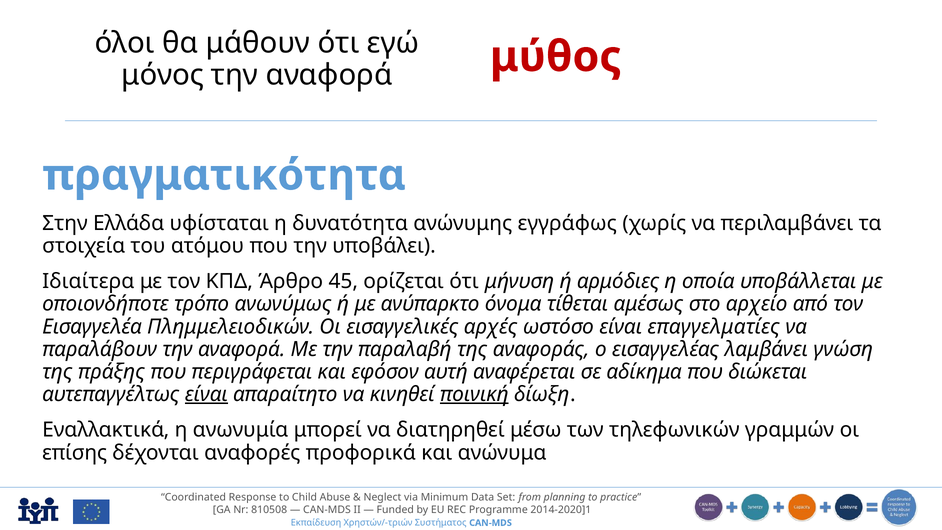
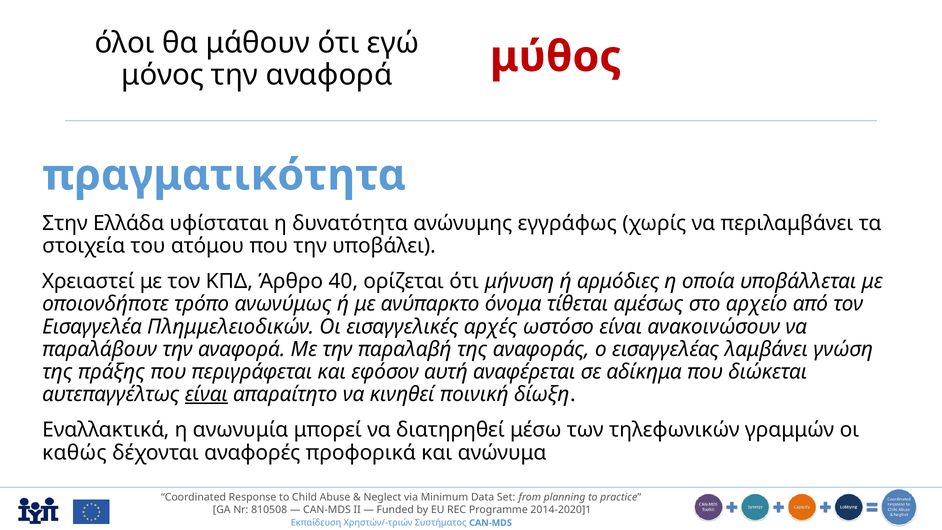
Ιδιαίτερα: Ιδιαίτερα -> Χρειαστεί (88, 281)
45: 45 -> 40 (343, 281)
επαγγελματίες: επαγγελματίες -> ανακοινώσουν (714, 327)
ποινική underline: present -> none (474, 394)
επίσης: επίσης -> καθώς (74, 453)
